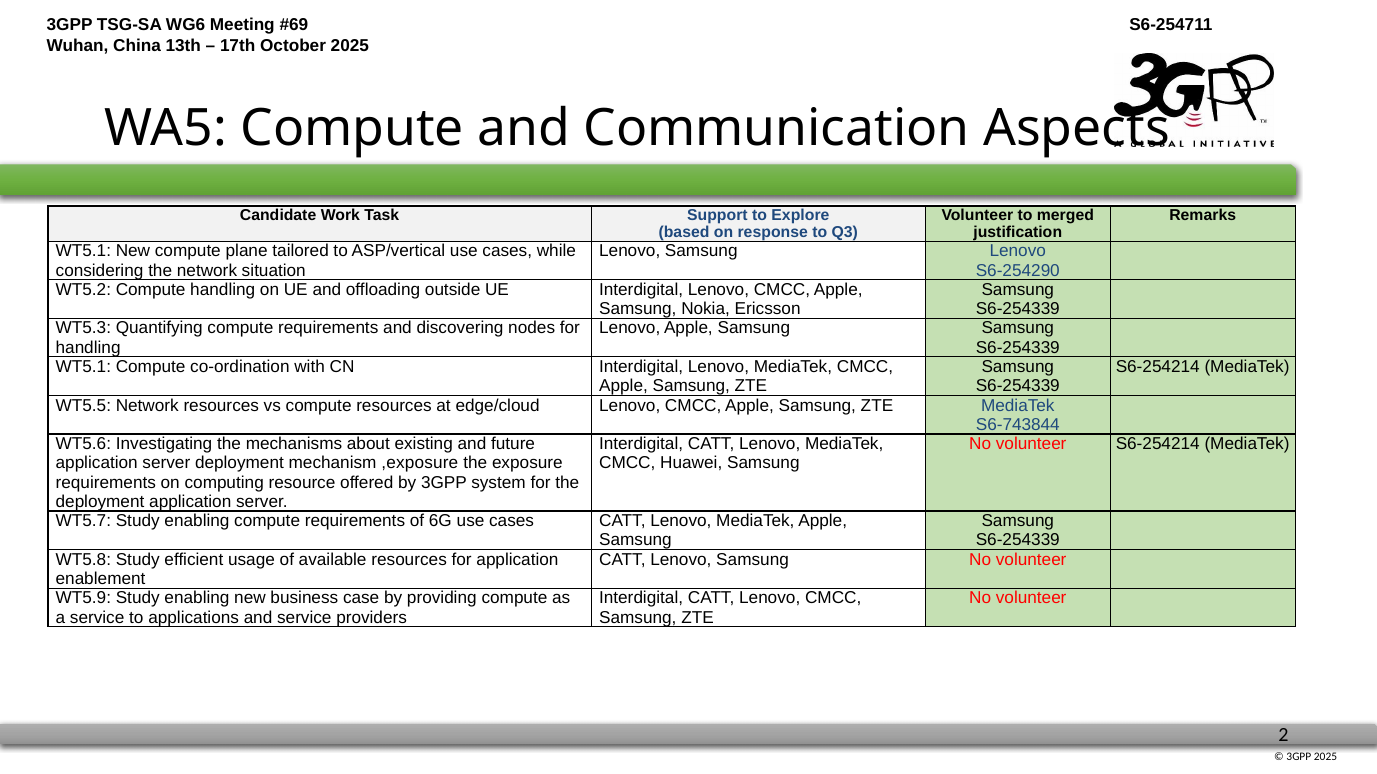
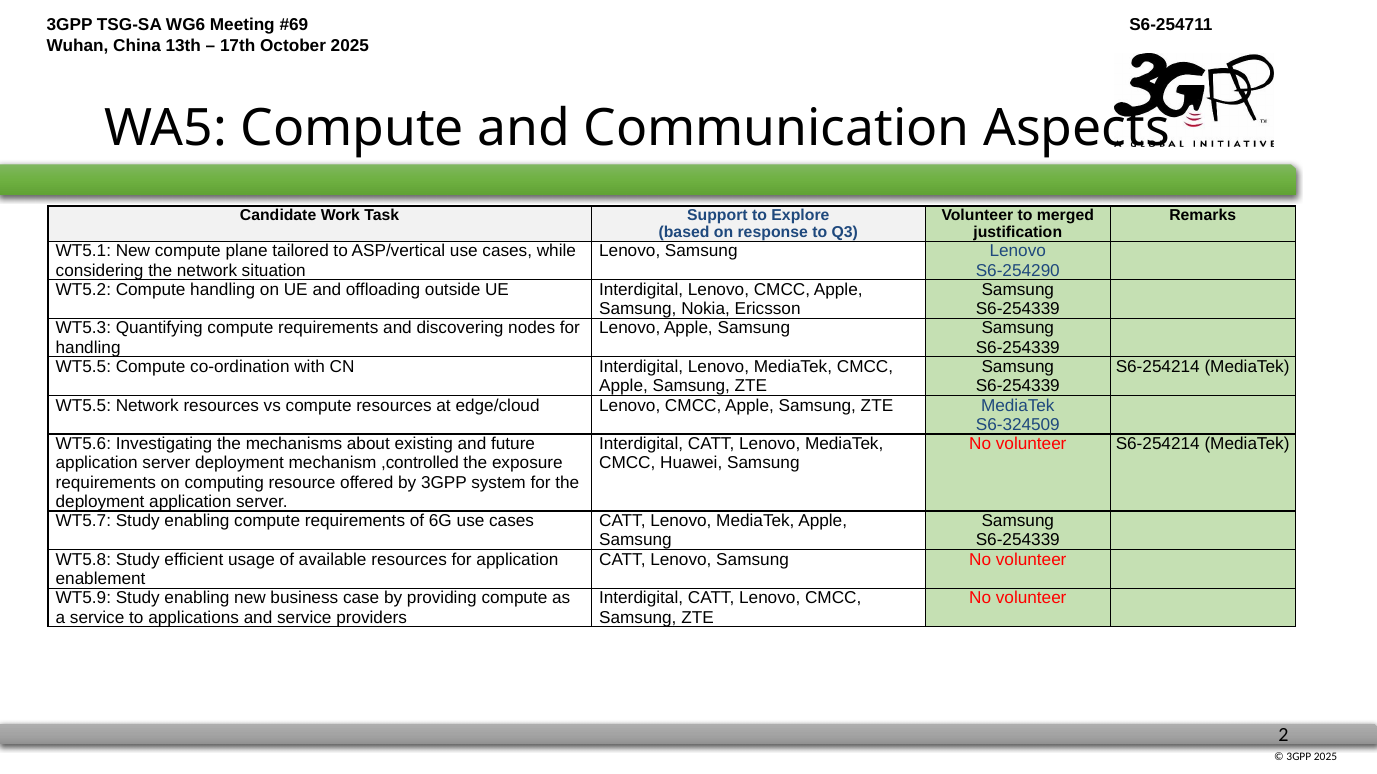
WT5.1: WT5.1 -> WT5.5 (83, 367)
S6-743844: S6-743844 -> S6-324509 (1018, 425)
,exposure: ,exposure -> ,controlled (420, 464)
